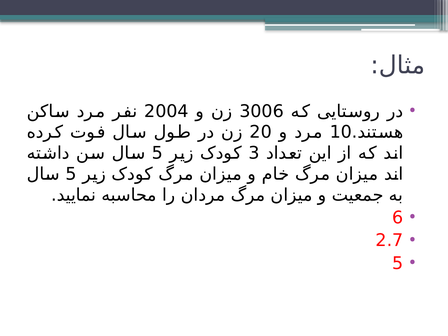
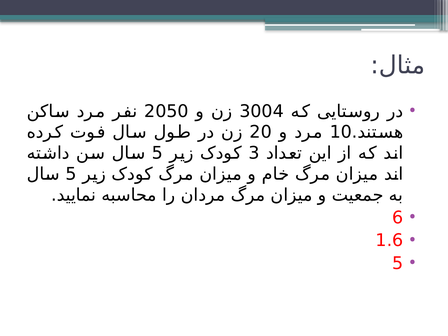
2004: 2004 -> 2050 (166, 111)
3006: 3006 -> 3004 (262, 111)
2.7: 2.7 -> 1.6 (389, 241)
